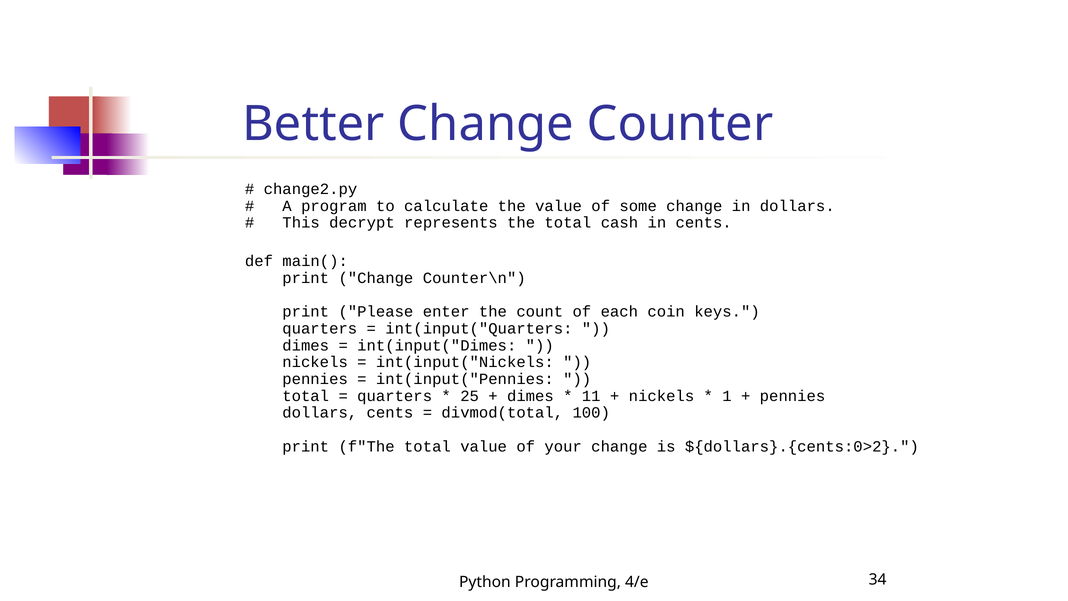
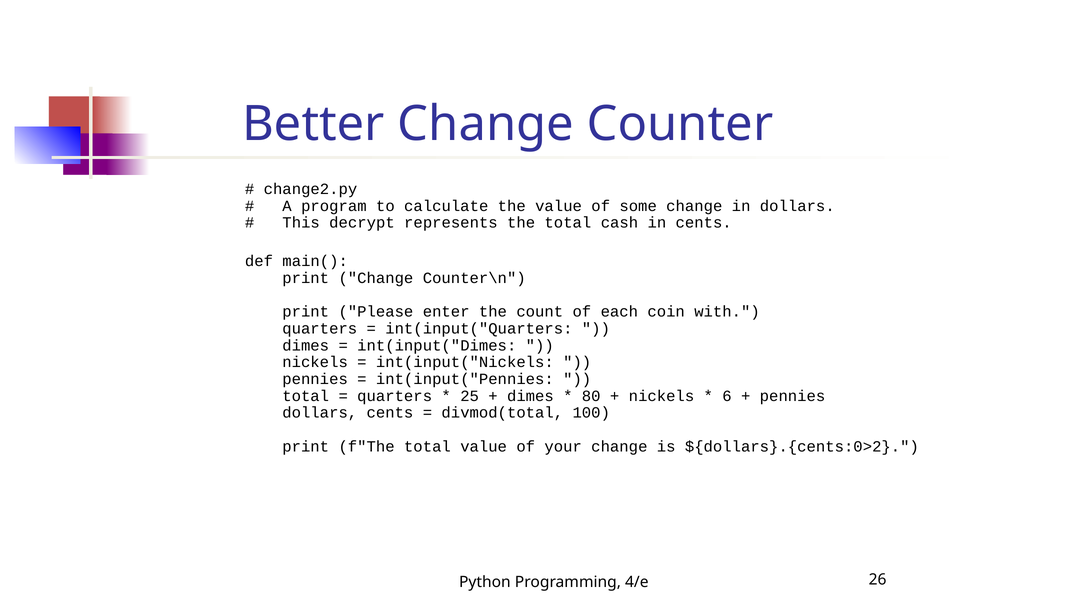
keys: keys -> with (727, 312)
11: 11 -> 80 (591, 396)
1: 1 -> 6 (727, 396)
34: 34 -> 26 (878, 579)
